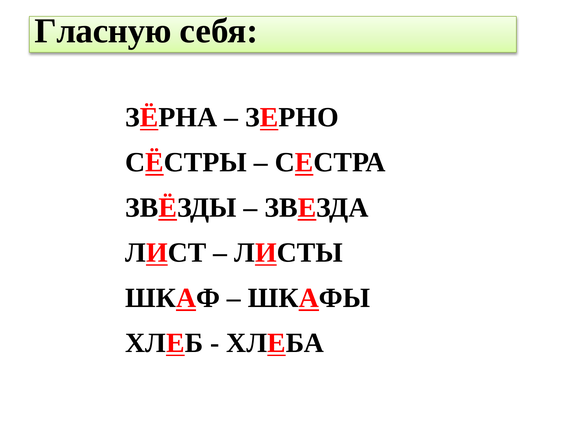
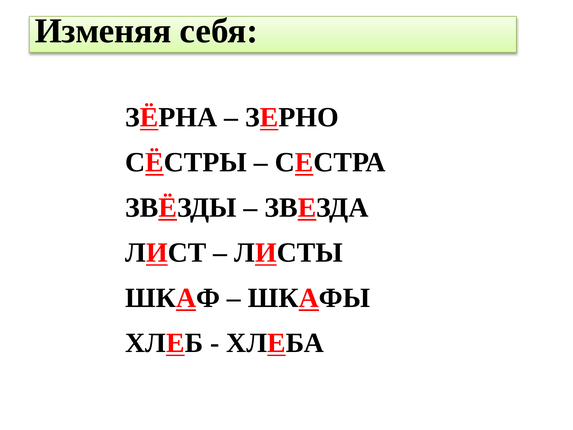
Гласную: Гласную -> Изменяя (103, 31)
